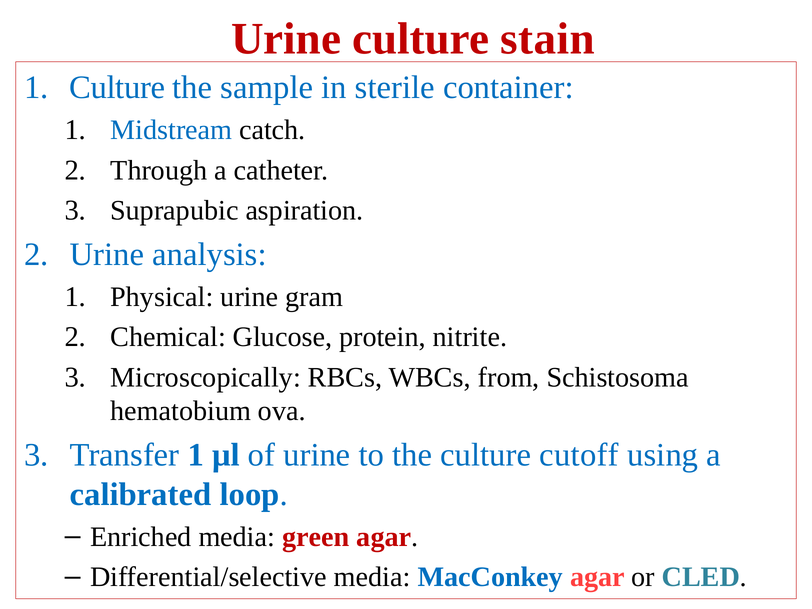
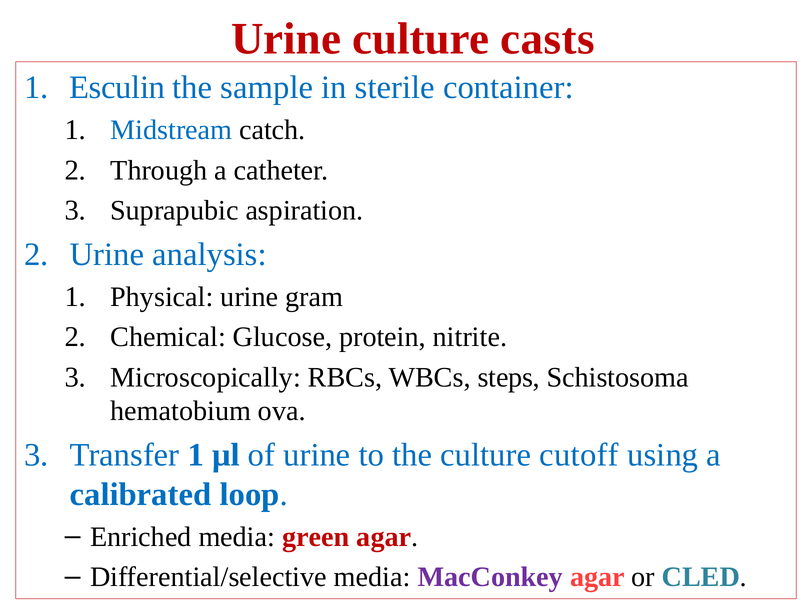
stain: stain -> casts (548, 39)
1 Culture: Culture -> Esculin (117, 87)
from: from -> steps (509, 377)
MacConkey colour: blue -> purple (490, 577)
